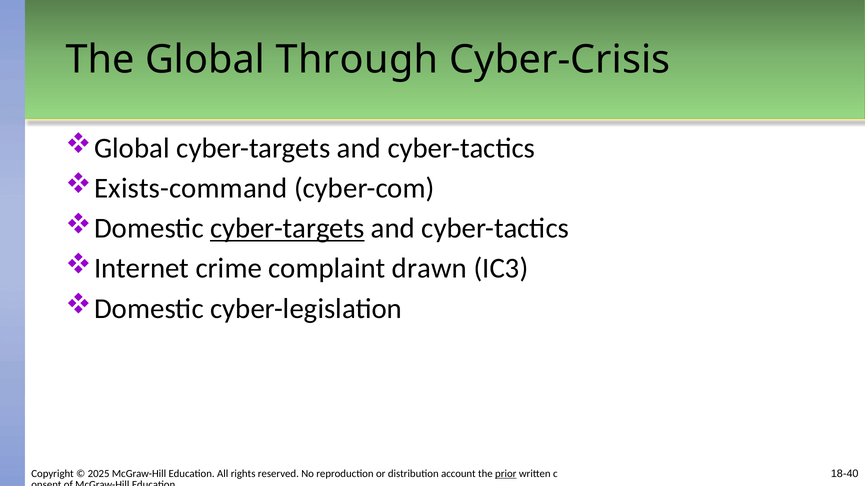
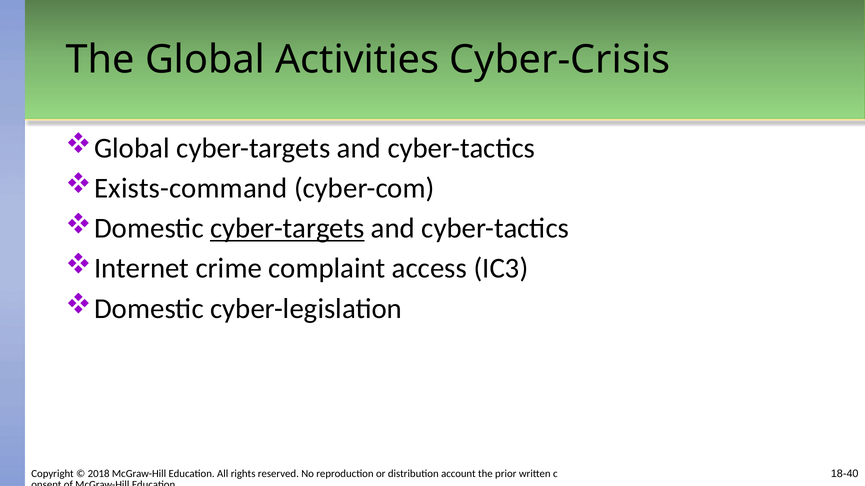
Through: Through -> Activities (357, 60)
drawn: drawn -> access (429, 269)
2025: 2025 -> 2018 (99, 474)
prior underline: present -> none (506, 474)
